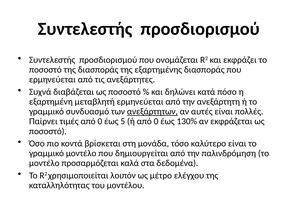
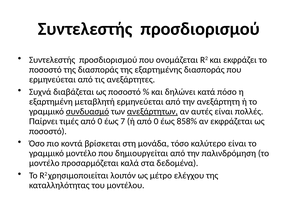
συνδυασμό underline: none -> present (87, 111)
5: 5 -> 7 (123, 121)
130%: 130% -> 858% (187, 121)
